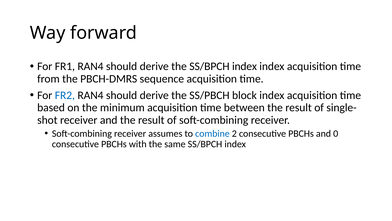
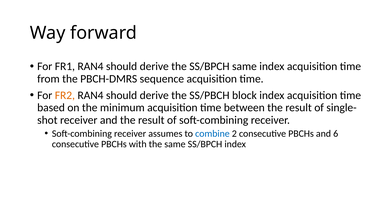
the SS/BPCH index: index -> same (244, 66)
FR2 colour: blue -> orange (65, 95)
0: 0 -> 6 (336, 133)
